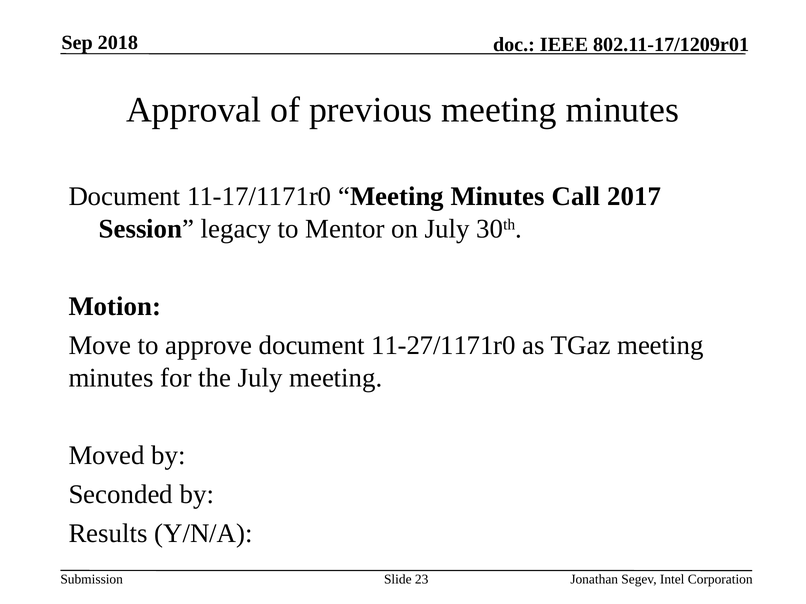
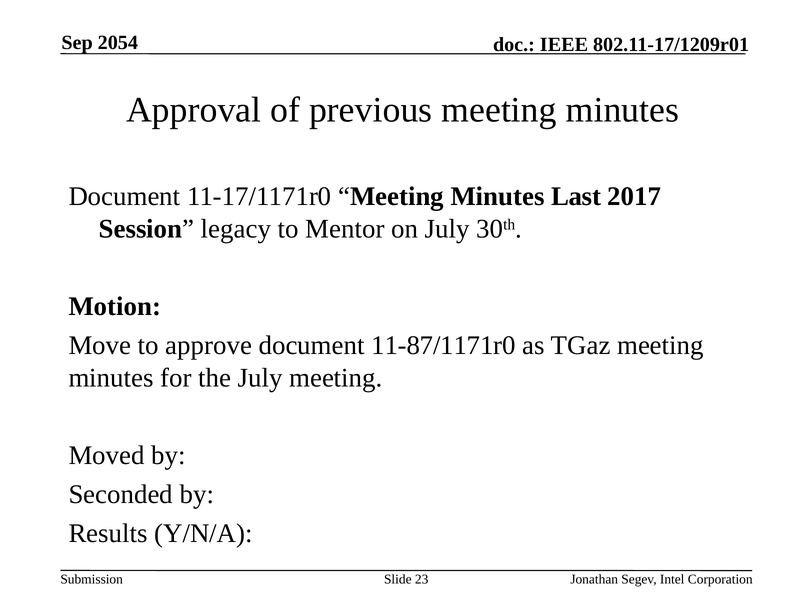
2018: 2018 -> 2054 (118, 43)
Call: Call -> Last (576, 197)
11-27/1171r0: 11-27/1171r0 -> 11-87/1171r0 (443, 346)
